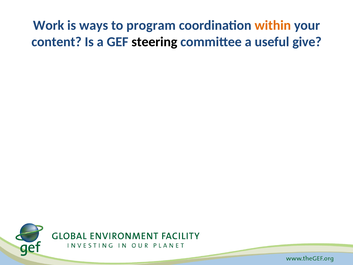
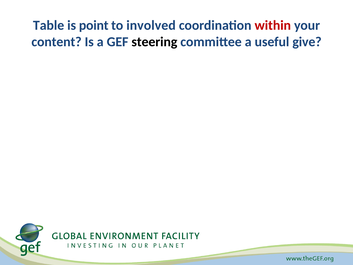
Work: Work -> Table (49, 25)
ways: ways -> point (94, 25)
program: program -> involved (151, 25)
within colour: orange -> red (273, 25)
